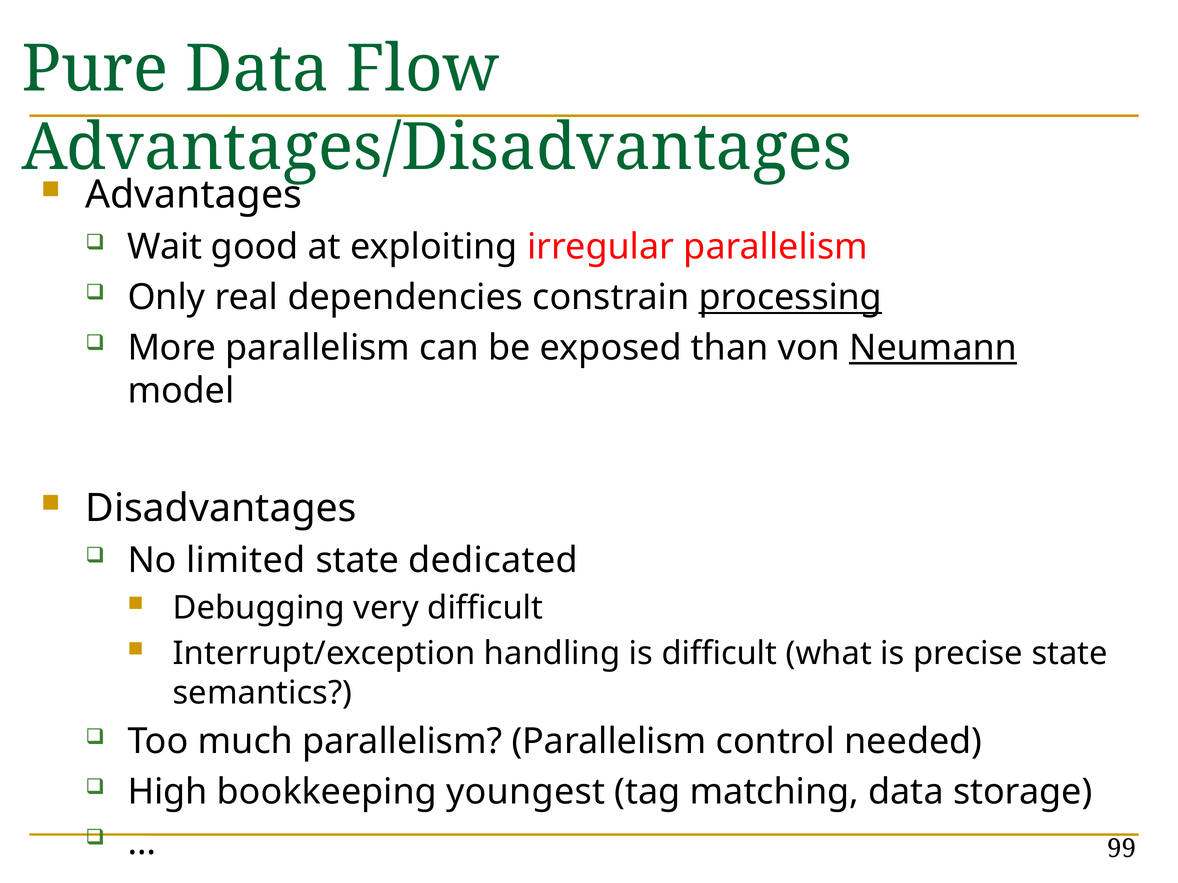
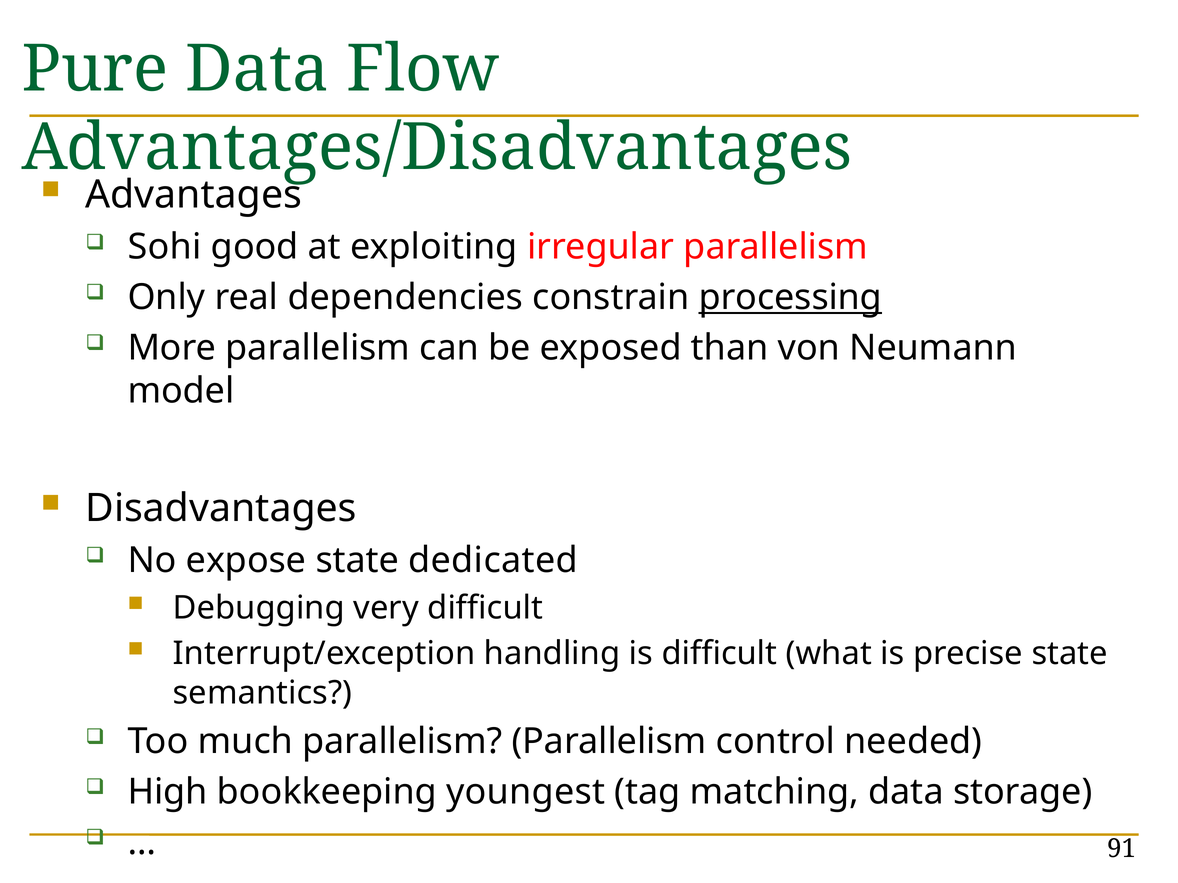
Wait: Wait -> Sohi (164, 247)
Neumann underline: present -> none (933, 348)
limited: limited -> expose (246, 561)
99: 99 -> 91 (1122, 849)
